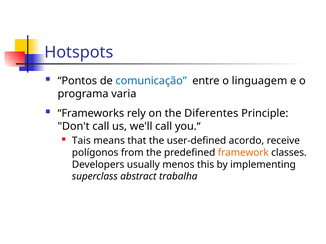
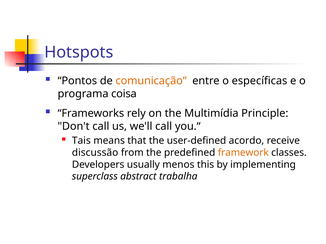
comunicação colour: blue -> orange (151, 81)
linguagem: linguagem -> específicas (260, 81)
varia: varia -> coisa (124, 94)
Diferentes: Diferentes -> Multimídia (211, 113)
polígonos: polígonos -> discussão (95, 153)
